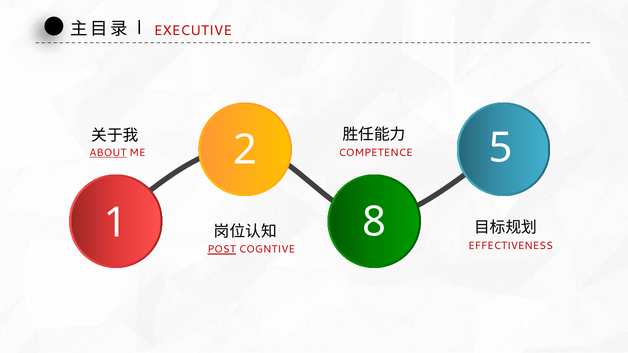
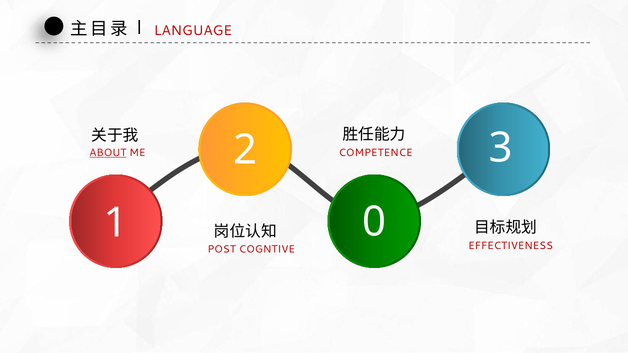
EXECUTIVE: EXECUTIVE -> LANGUAGE (193, 31)
5: 5 -> 3 (501, 148)
8: 8 -> 0 (374, 222)
POST underline: present -> none (222, 250)
